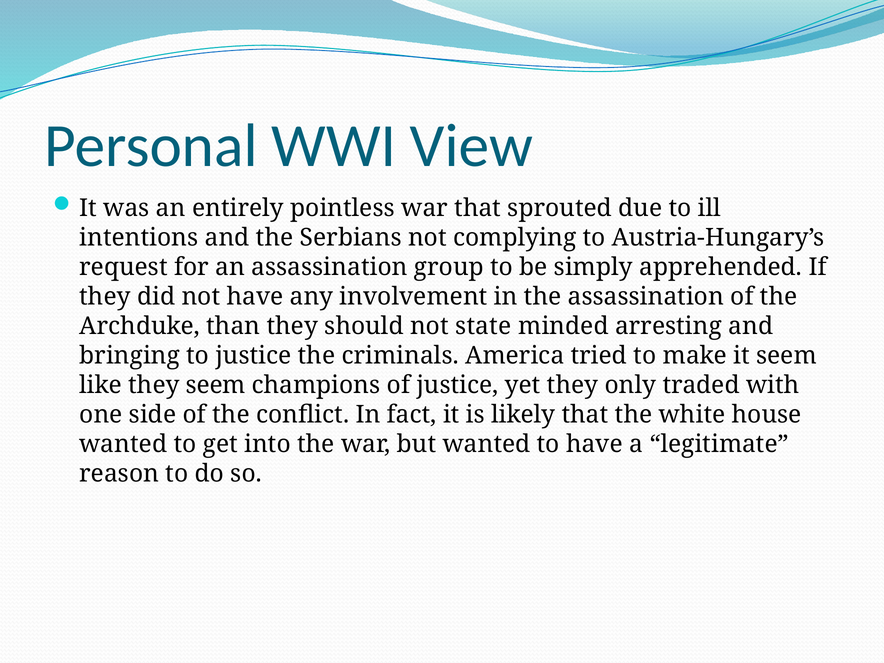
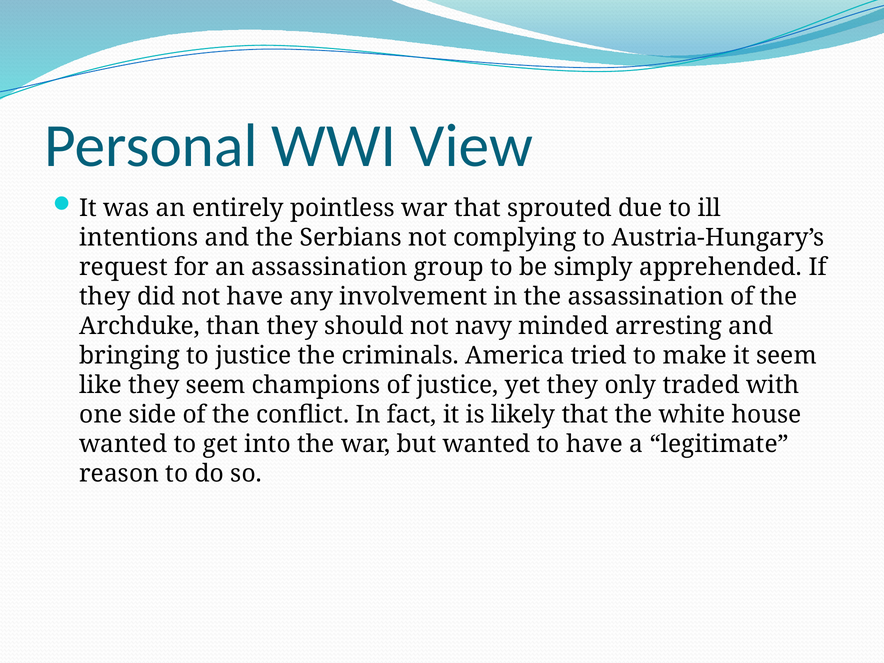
state: state -> navy (484, 326)
